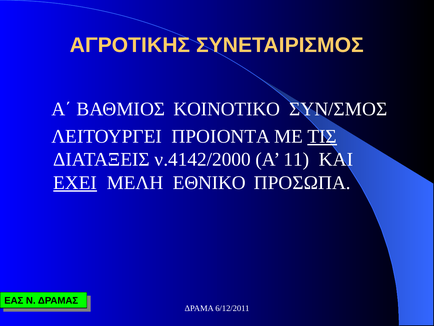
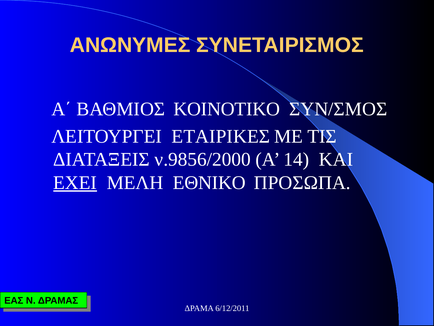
ΑΓΡΟΤΙΚΗΣ: ΑΓΡΟΤΙΚΗΣ -> ΑΝΩΝΥΜΕΣ (130, 45)
ΠΡΟΙΟΝΤΑ: ΠΡΟΙΟΝΤΑ -> ΕΤΑΙΡΙΚΕΣ (221, 136)
ΤΙΣ underline: present -> none (322, 136)
ν.4142/2000: ν.4142/2000 -> ν.9856/2000 (203, 159)
11: 11 -> 14 (296, 159)
